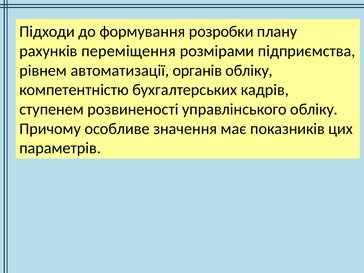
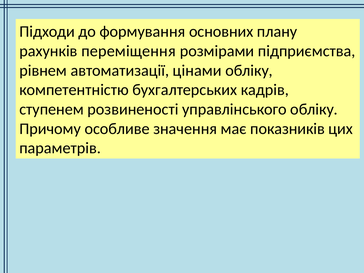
розробки: розробки -> основних (221, 32)
органів: органів -> цінами (197, 70)
